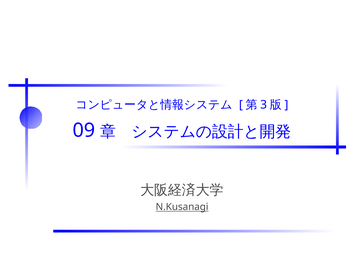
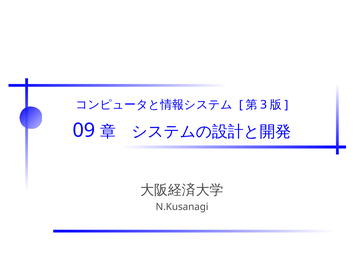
N.Kusanagi underline: present -> none (182, 207)
